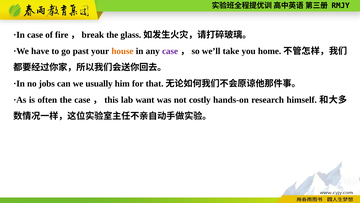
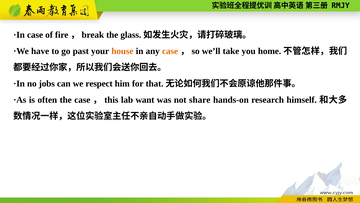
case colour: purple -> orange (170, 51)
usually: usually -> respect (99, 83)
costly: costly -> share (200, 100)
